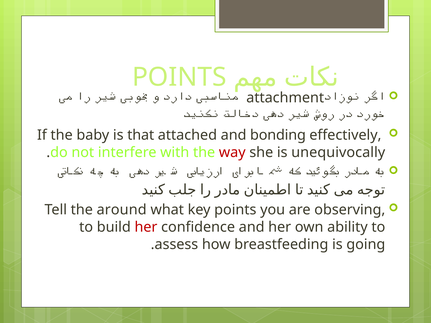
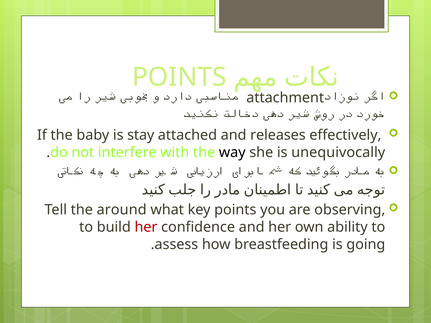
that: that -> stay (141, 135)
bonding: bonding -> releases (278, 135)
way colour: red -> black (232, 153)
